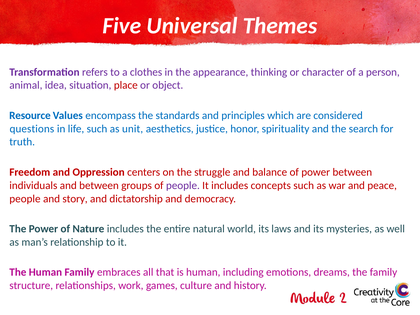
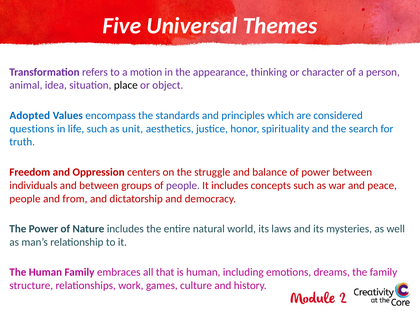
clothes: clothes -> motion (146, 72)
place colour: red -> black (126, 85)
Resource: Resource -> Adopted (30, 115)
story: story -> from (75, 199)
